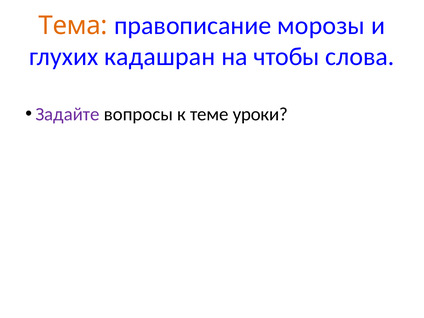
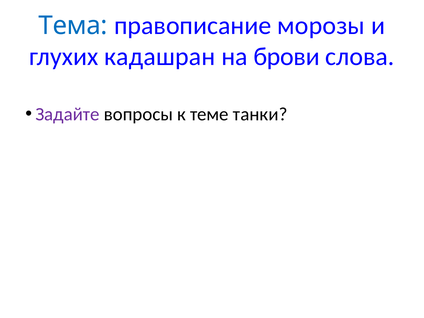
Тема colour: orange -> blue (73, 25)
чтобы: чтобы -> брови (287, 57)
уроки: уроки -> танки (260, 114)
